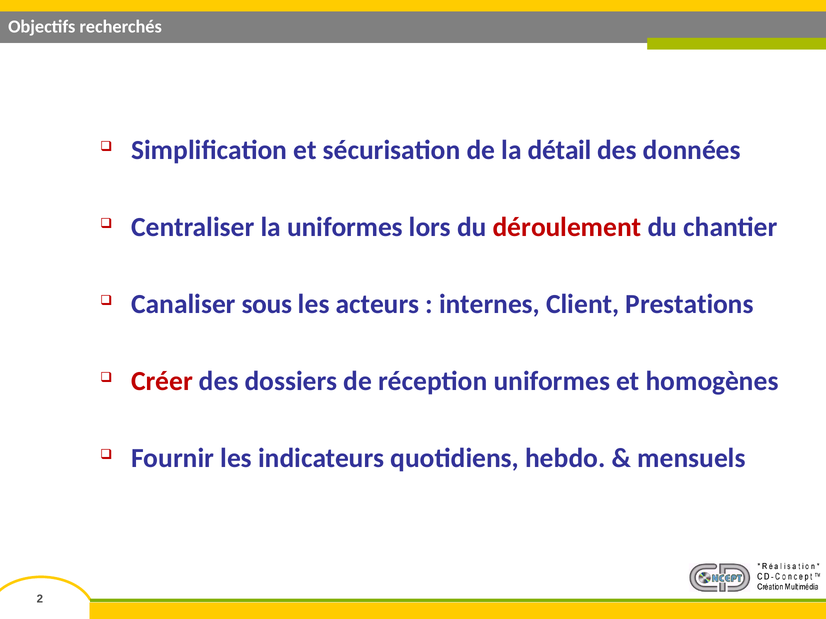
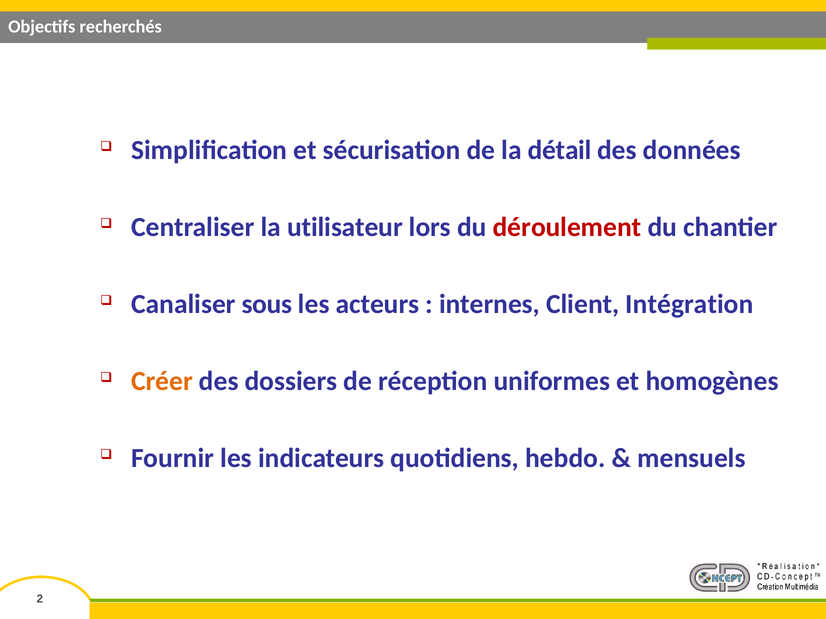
la uniformes: uniformes -> utilisateur (345, 227)
Prestations: Prestations -> Intégration (689, 304)
Créer colour: red -> orange (162, 381)
